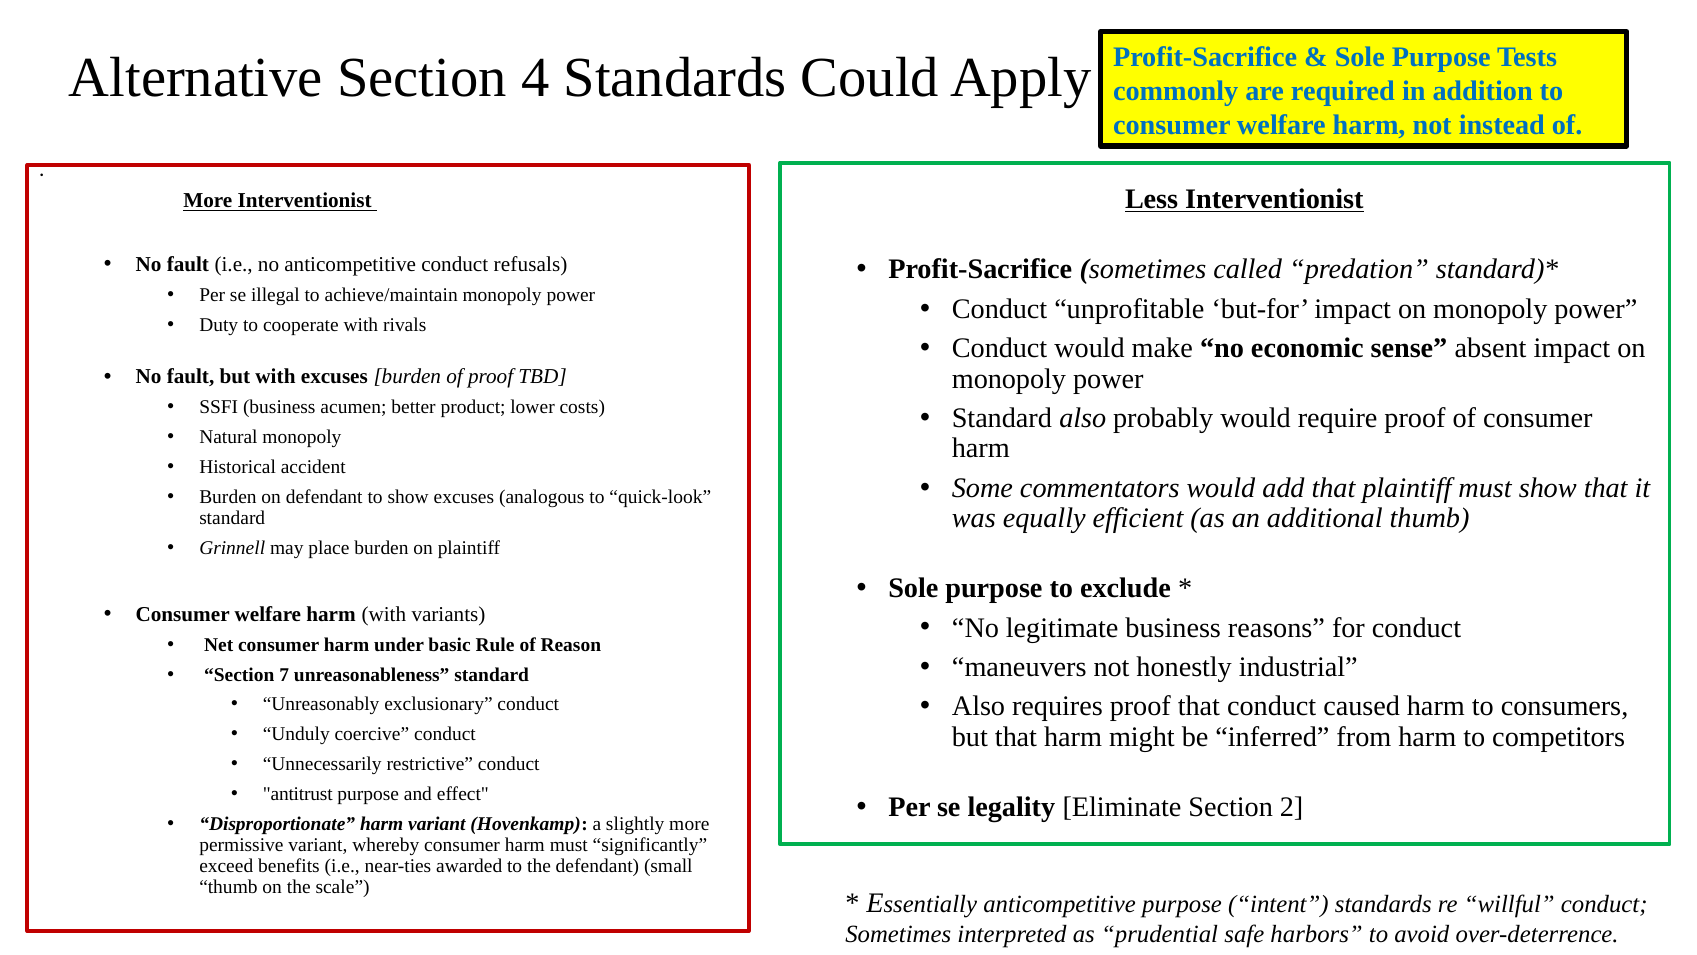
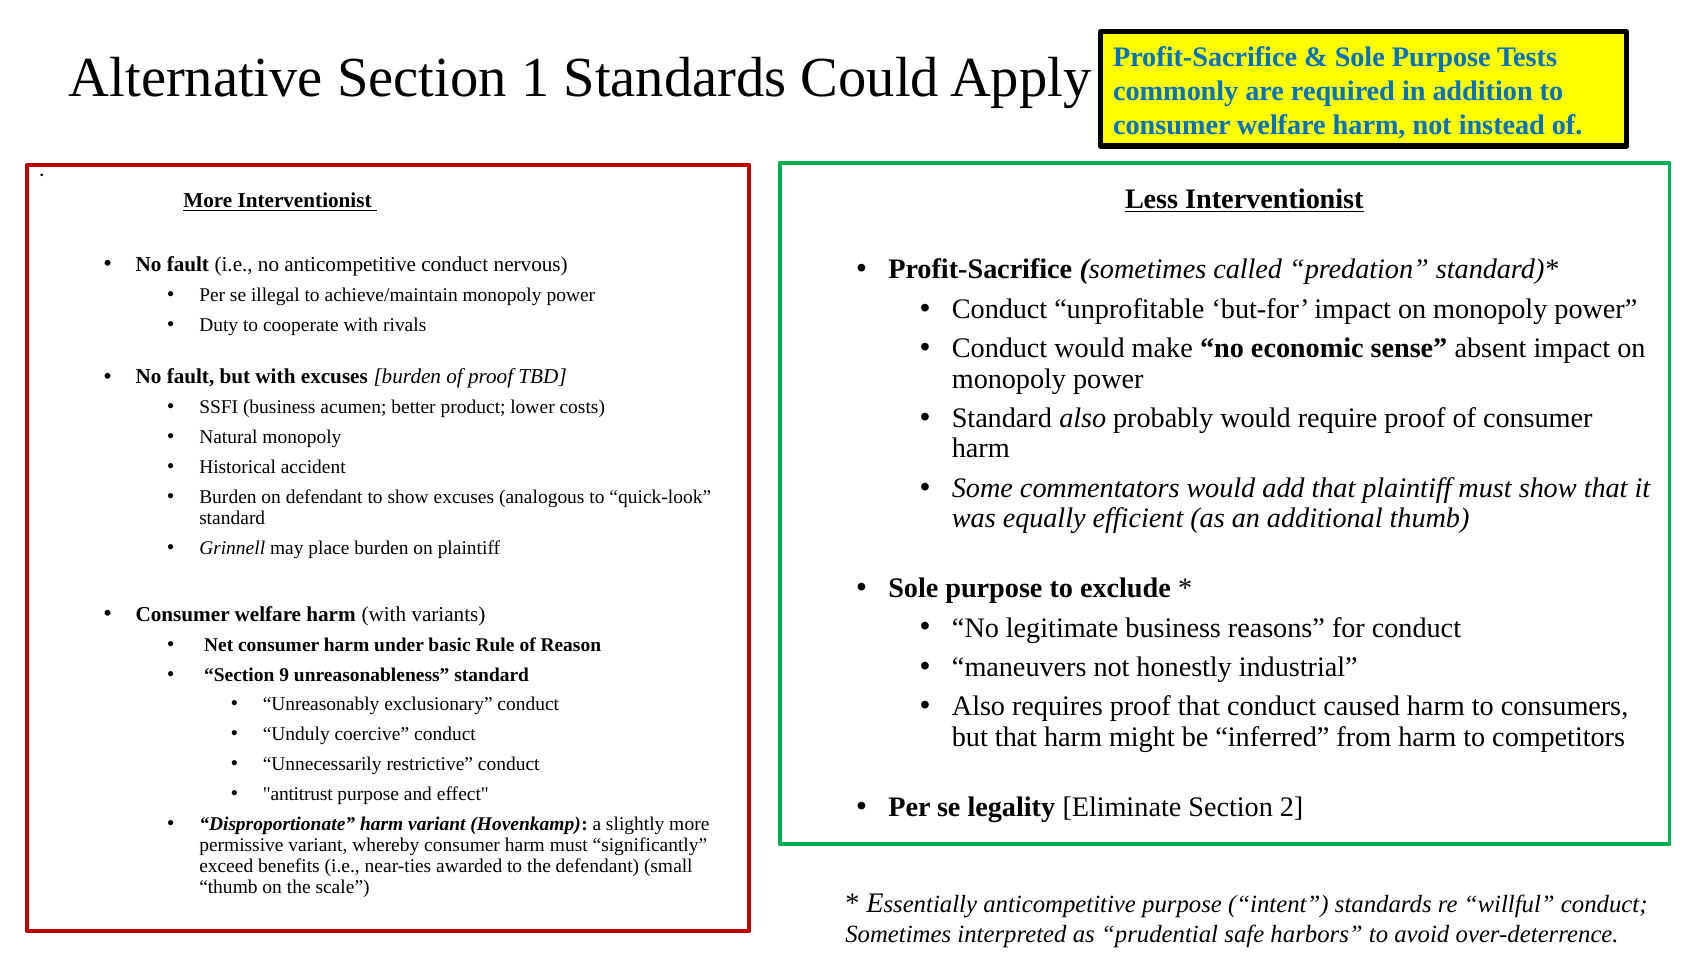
4: 4 -> 1 (535, 78)
refusals: refusals -> nervous (531, 264)
7: 7 -> 9 (284, 674)
